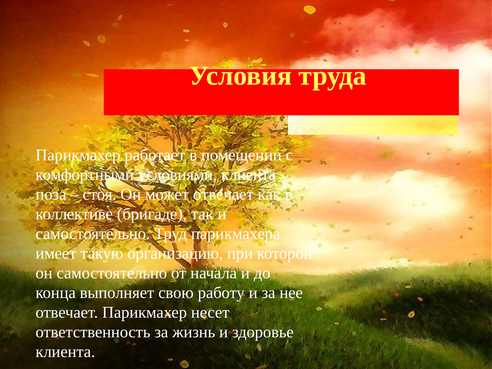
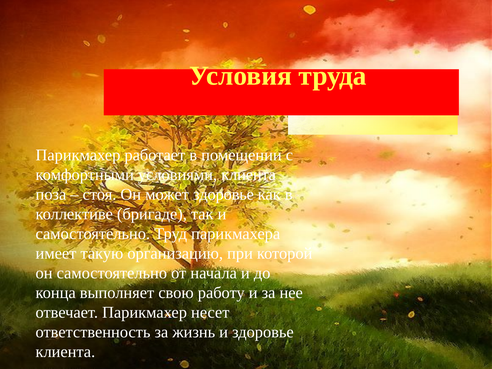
может отвечает: отвечает -> здоровье (223, 194)
